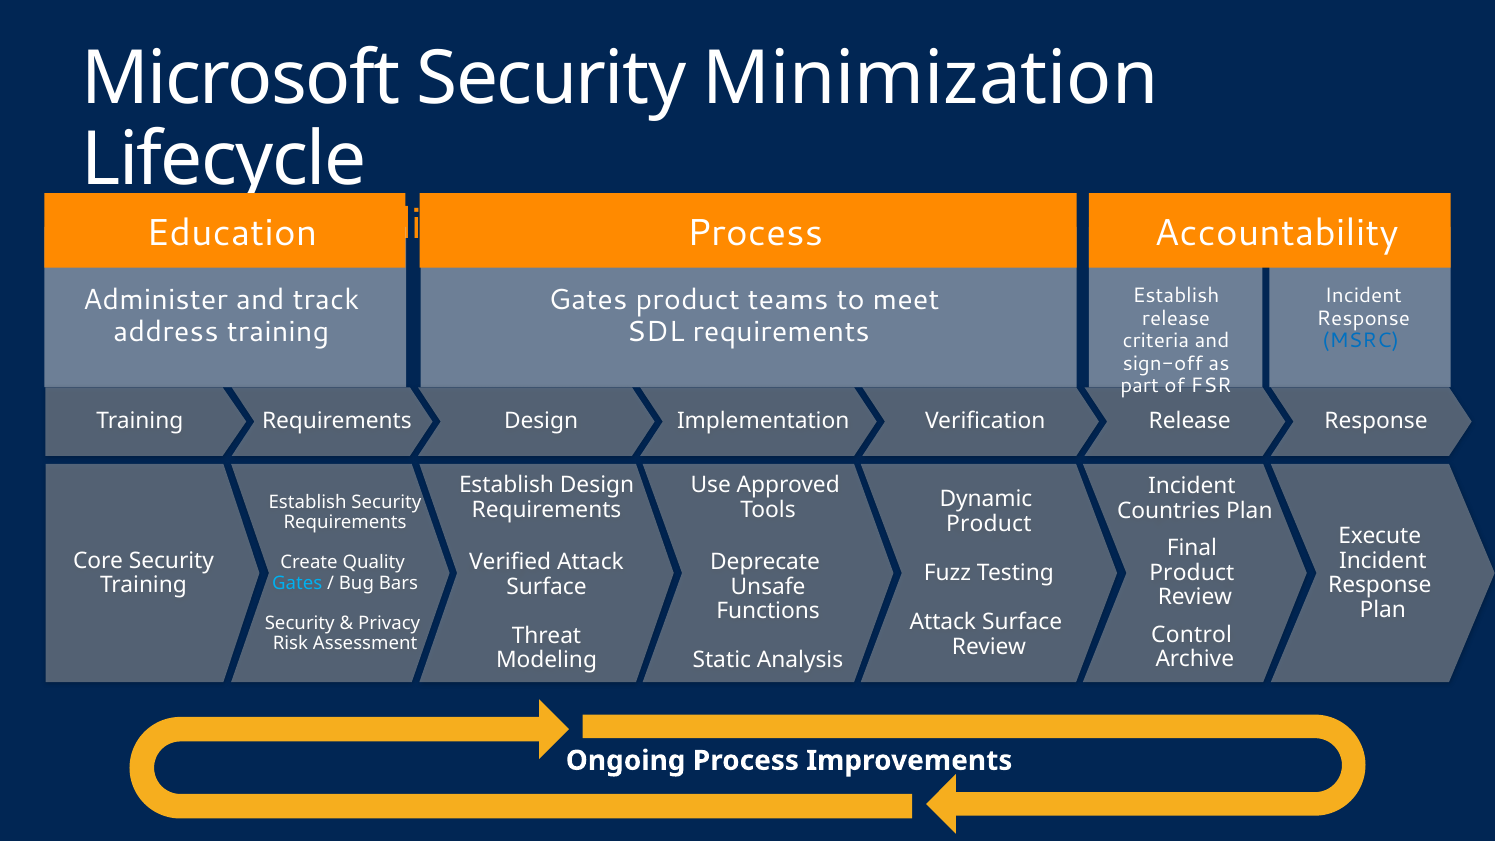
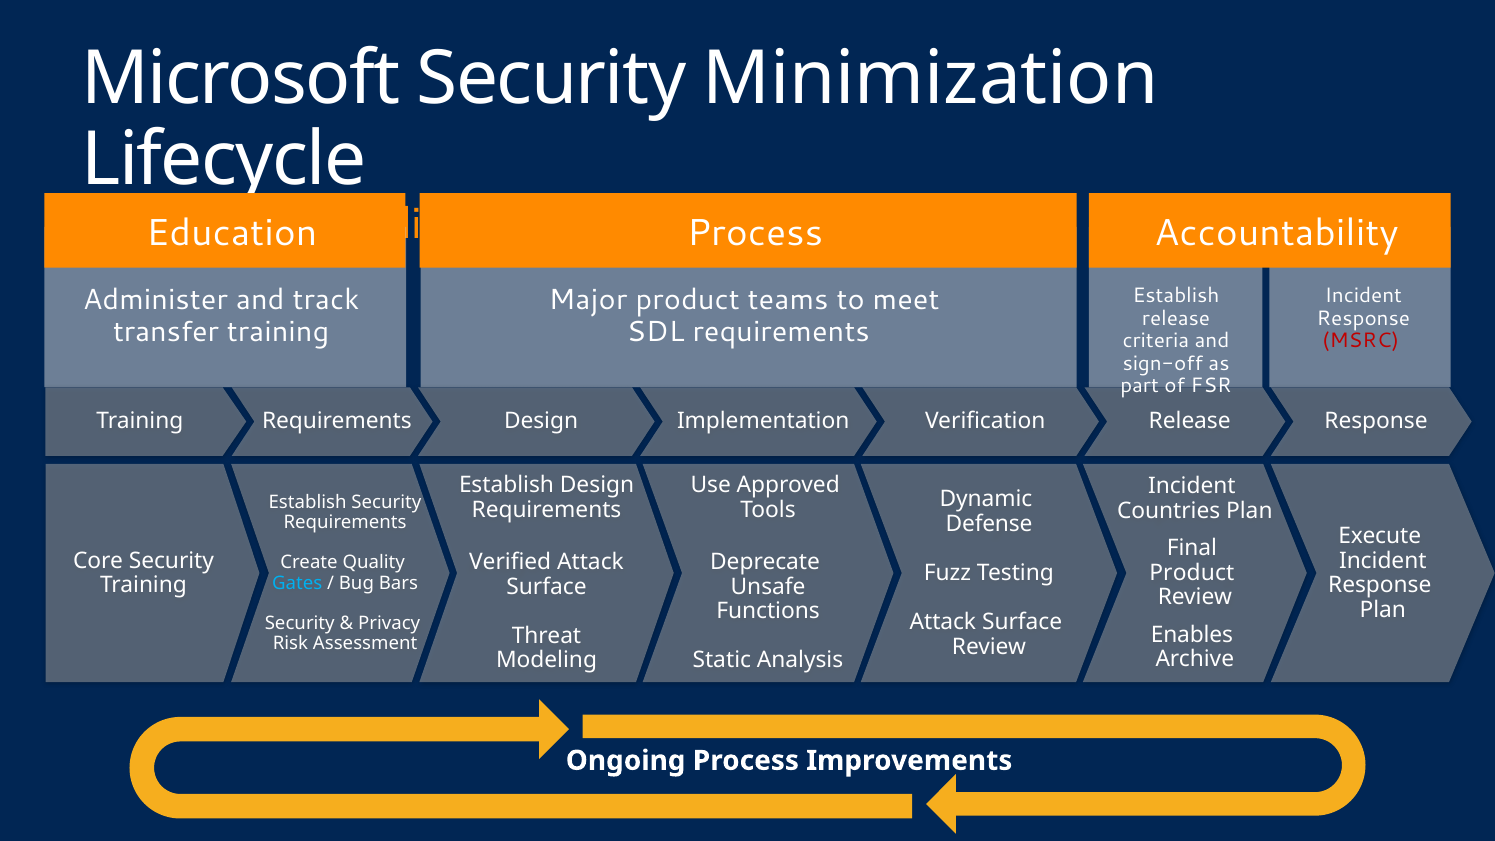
Gates: Gates -> Major (588, 300)
address: address -> transfer (166, 332)
MSRC colour: blue -> red (1361, 341)
Product: Product -> Defense (989, 523)
Control: Control -> Enables (1192, 634)
